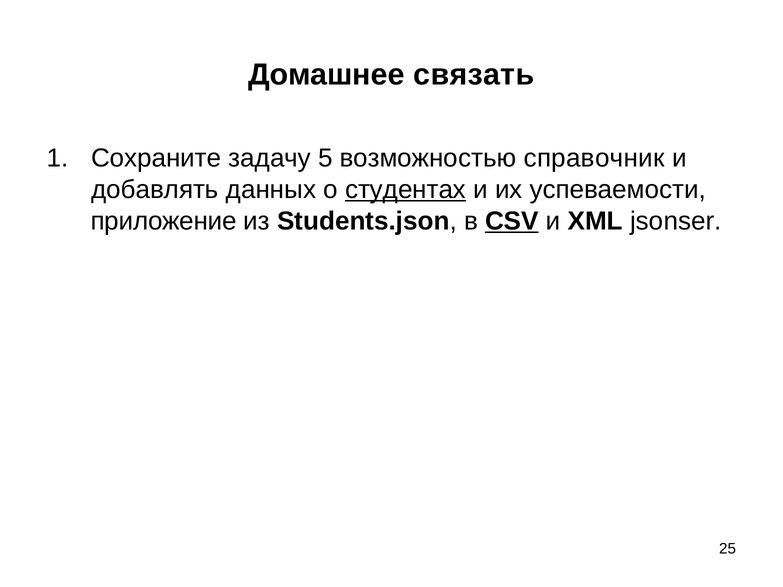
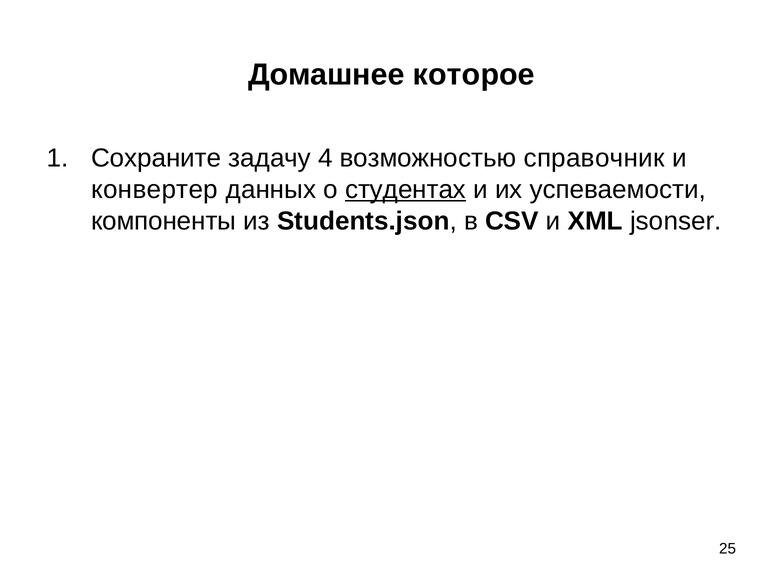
связать: связать -> которое (474, 75)
5: 5 -> 4 (325, 158)
добавлять: добавлять -> конвертер (155, 190)
приложение: приложение -> компоненты (164, 221)
CSV underline: present -> none (512, 221)
